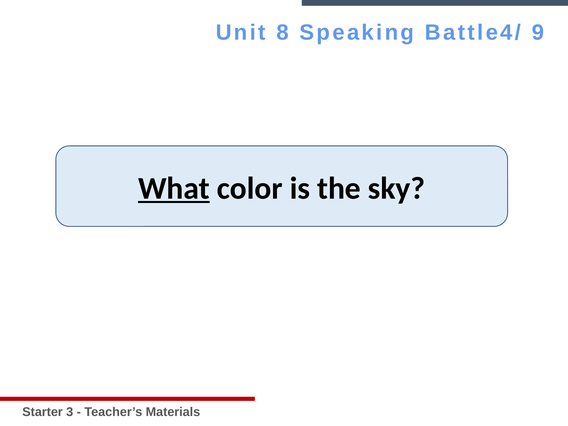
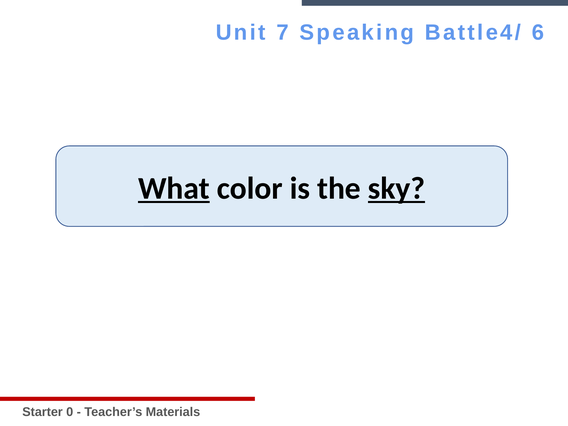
8: 8 -> 7 (283, 33)
9: 9 -> 6 (538, 33)
sky underline: none -> present (397, 188)
3: 3 -> 0 (70, 412)
